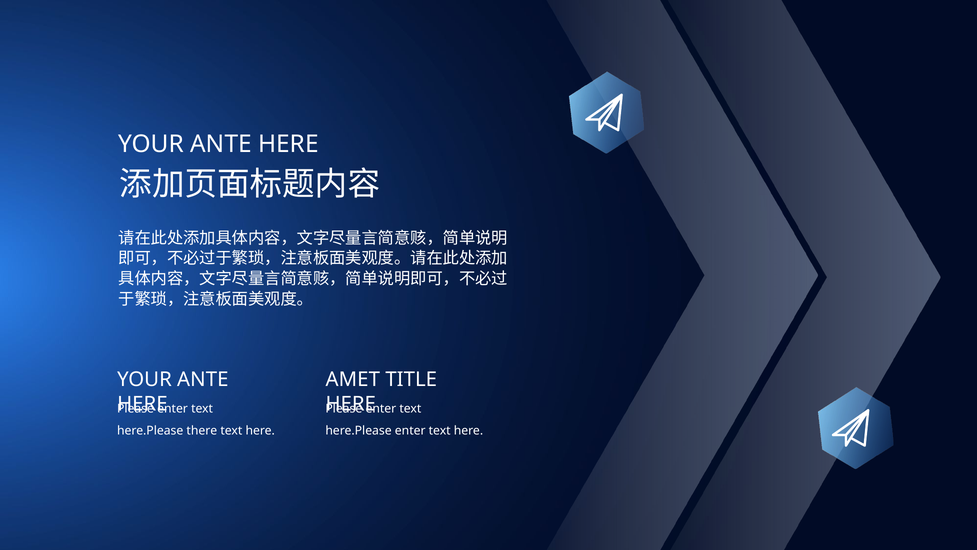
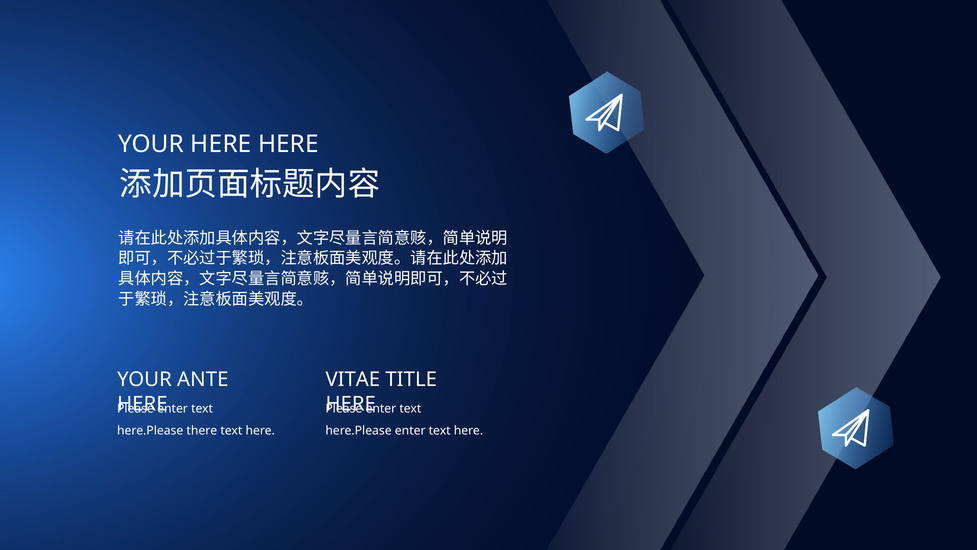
ANTE: ANTE -> HERE (221, 144)
AMET: AMET -> VITAE (353, 379)
